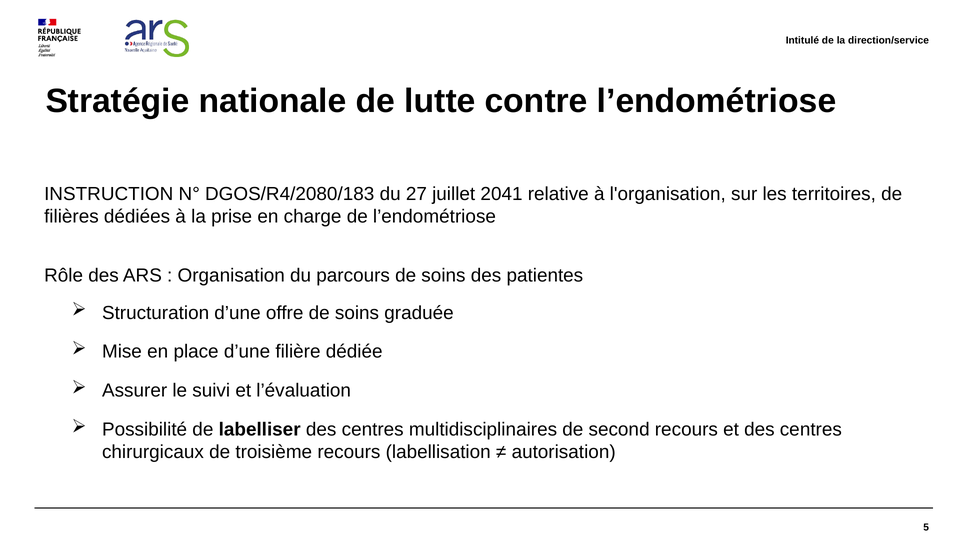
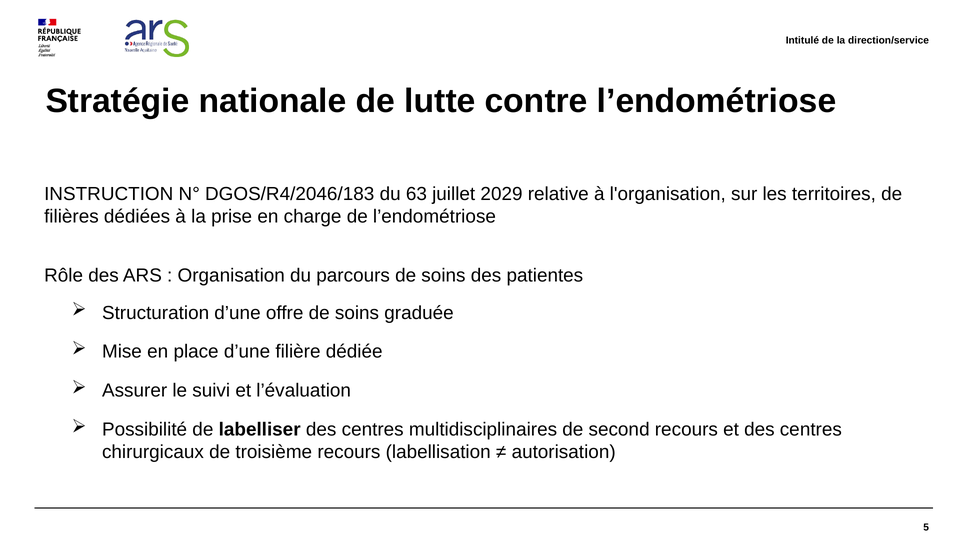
DGOS/R4/2080/183: DGOS/R4/2080/183 -> DGOS/R4/2046/183 (290, 194)
27: 27 -> 63 (416, 194)
2041: 2041 -> 2029 (502, 194)
